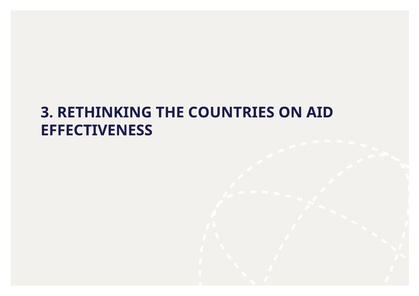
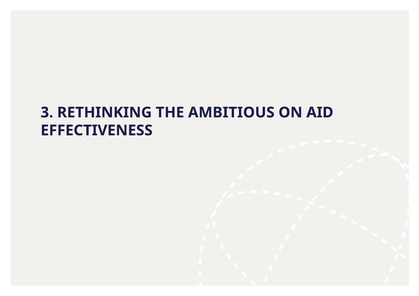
COUNTRIES: COUNTRIES -> AMBITIOUS (231, 113)
